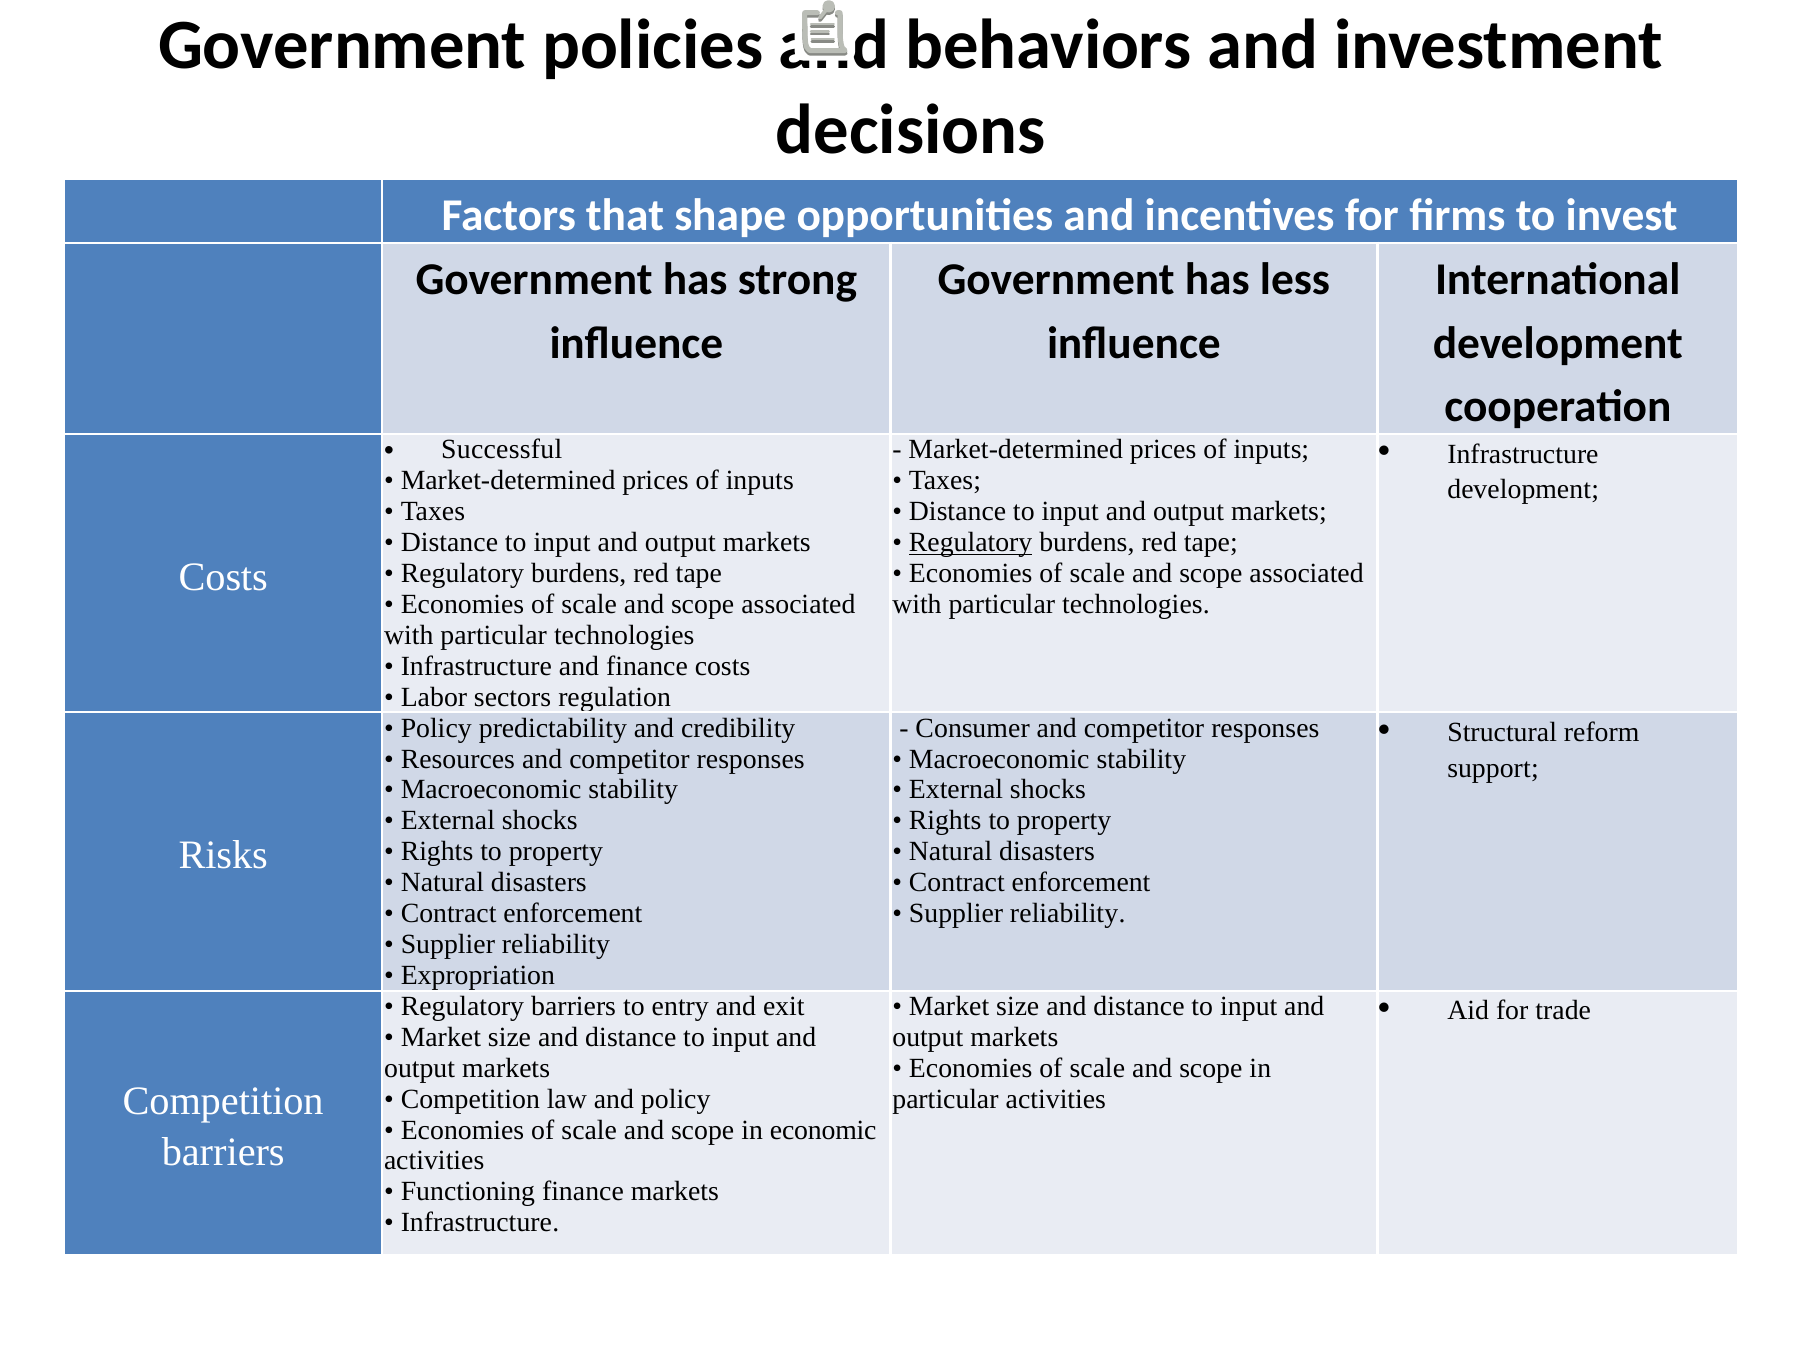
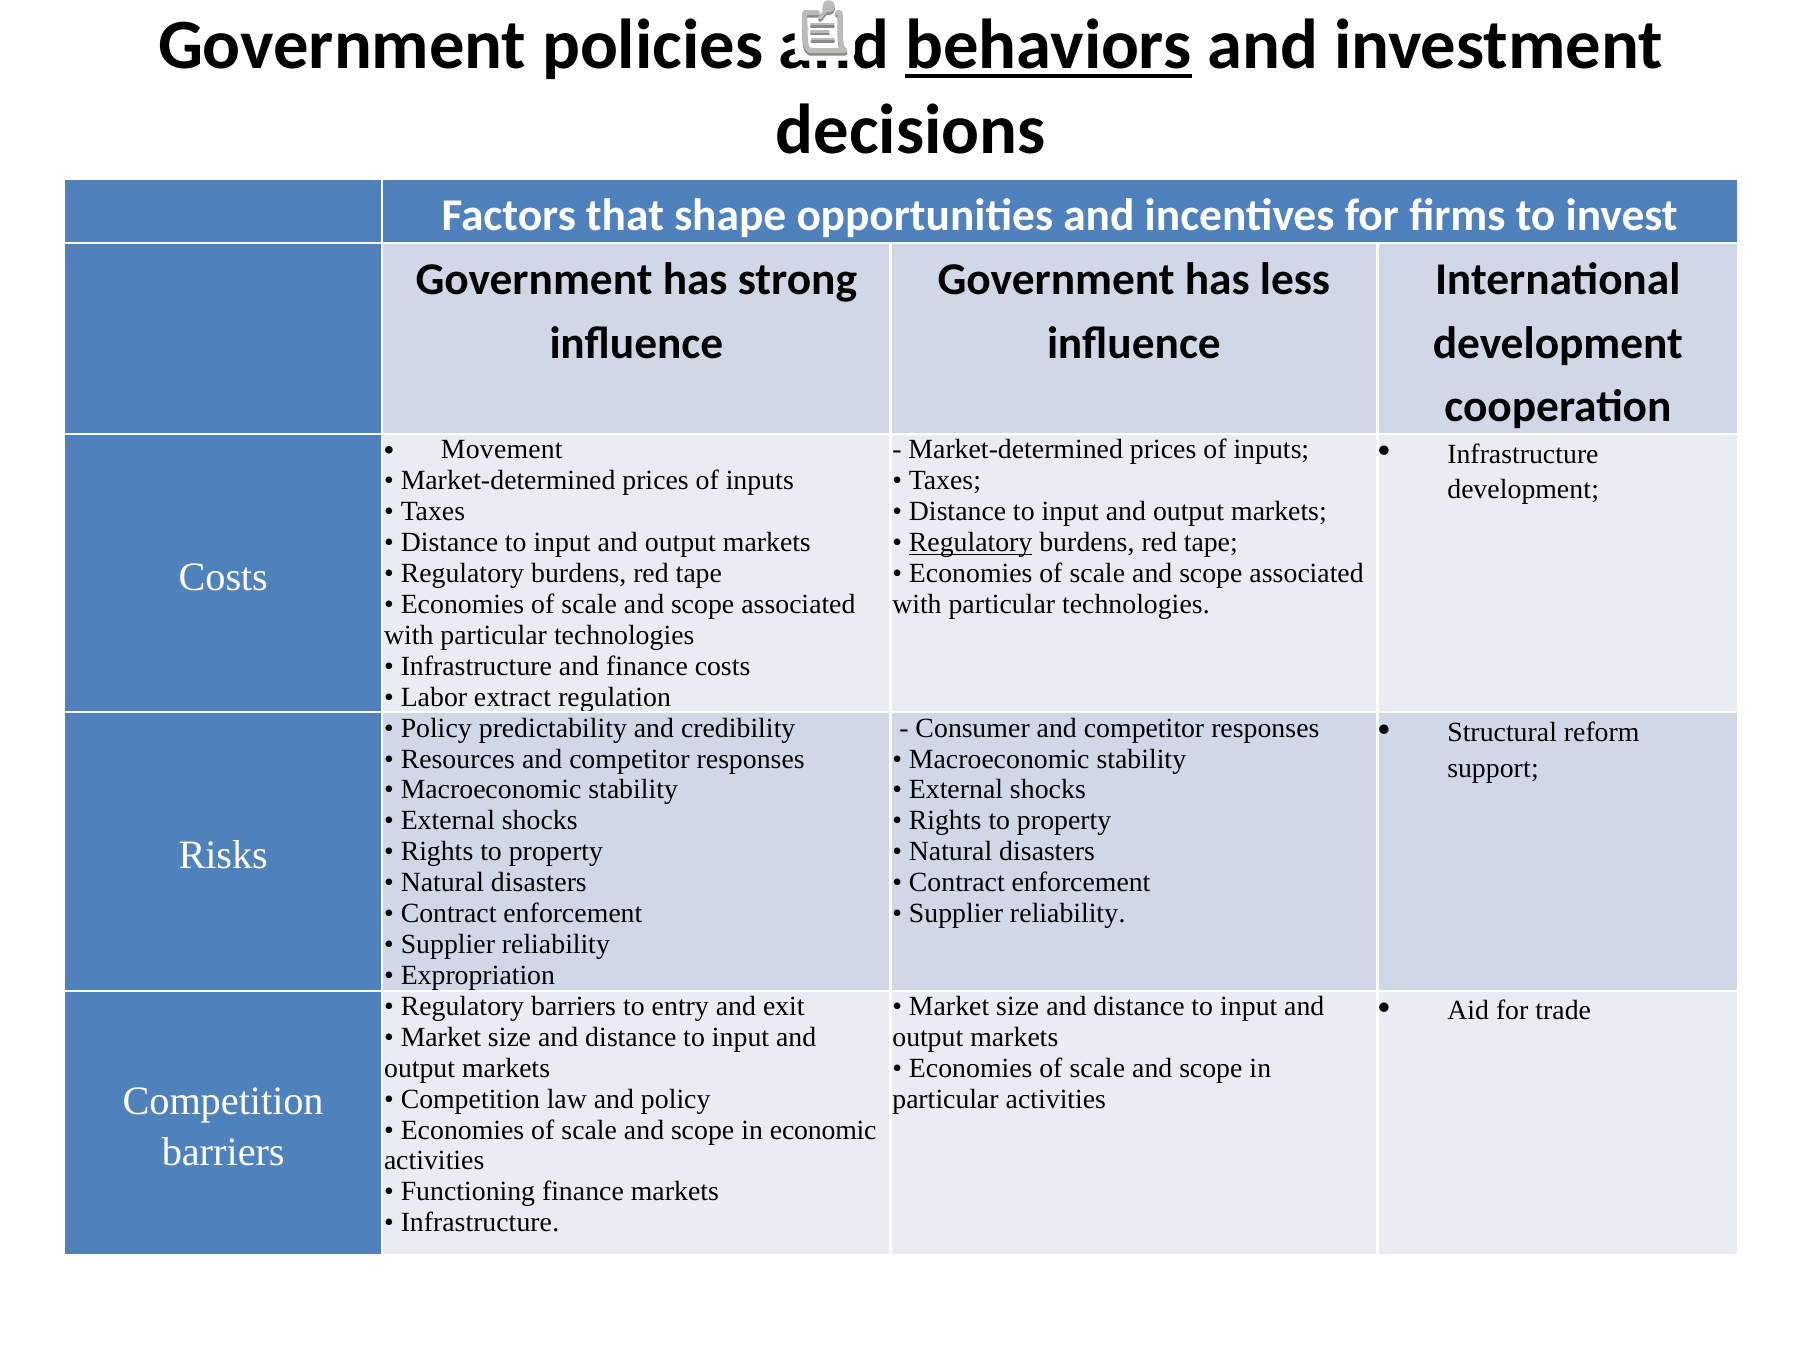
behaviors underline: none -> present (1049, 46)
Successful: Successful -> Movement (502, 450)
sectors: sectors -> extract (512, 697)
